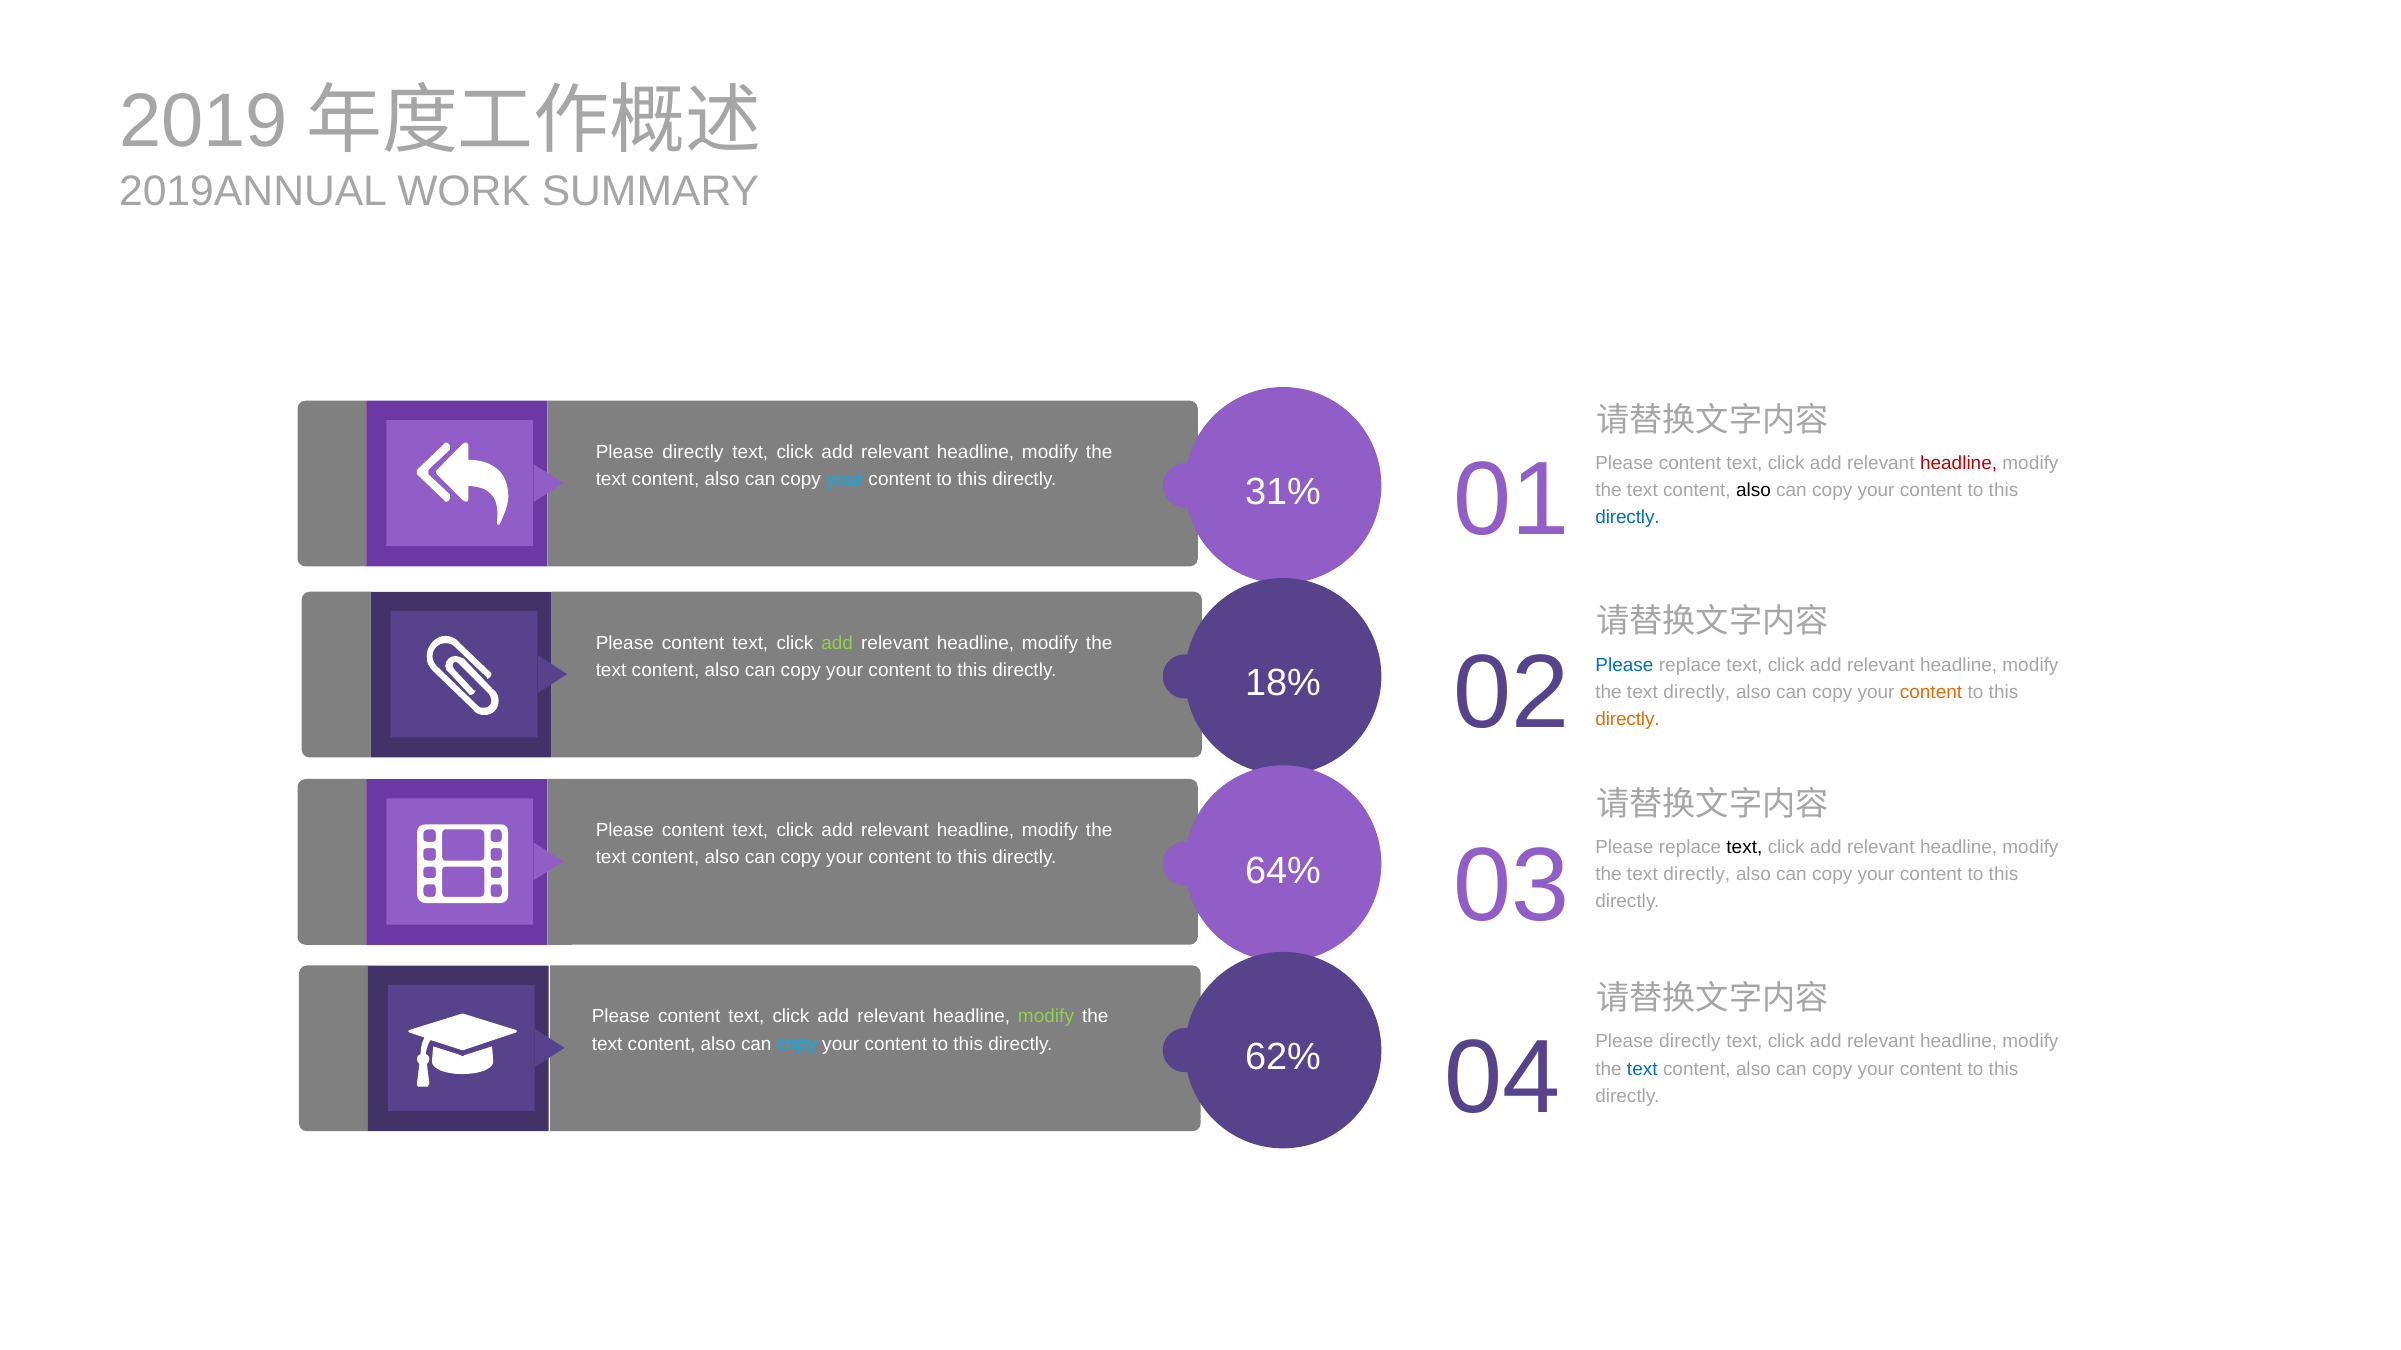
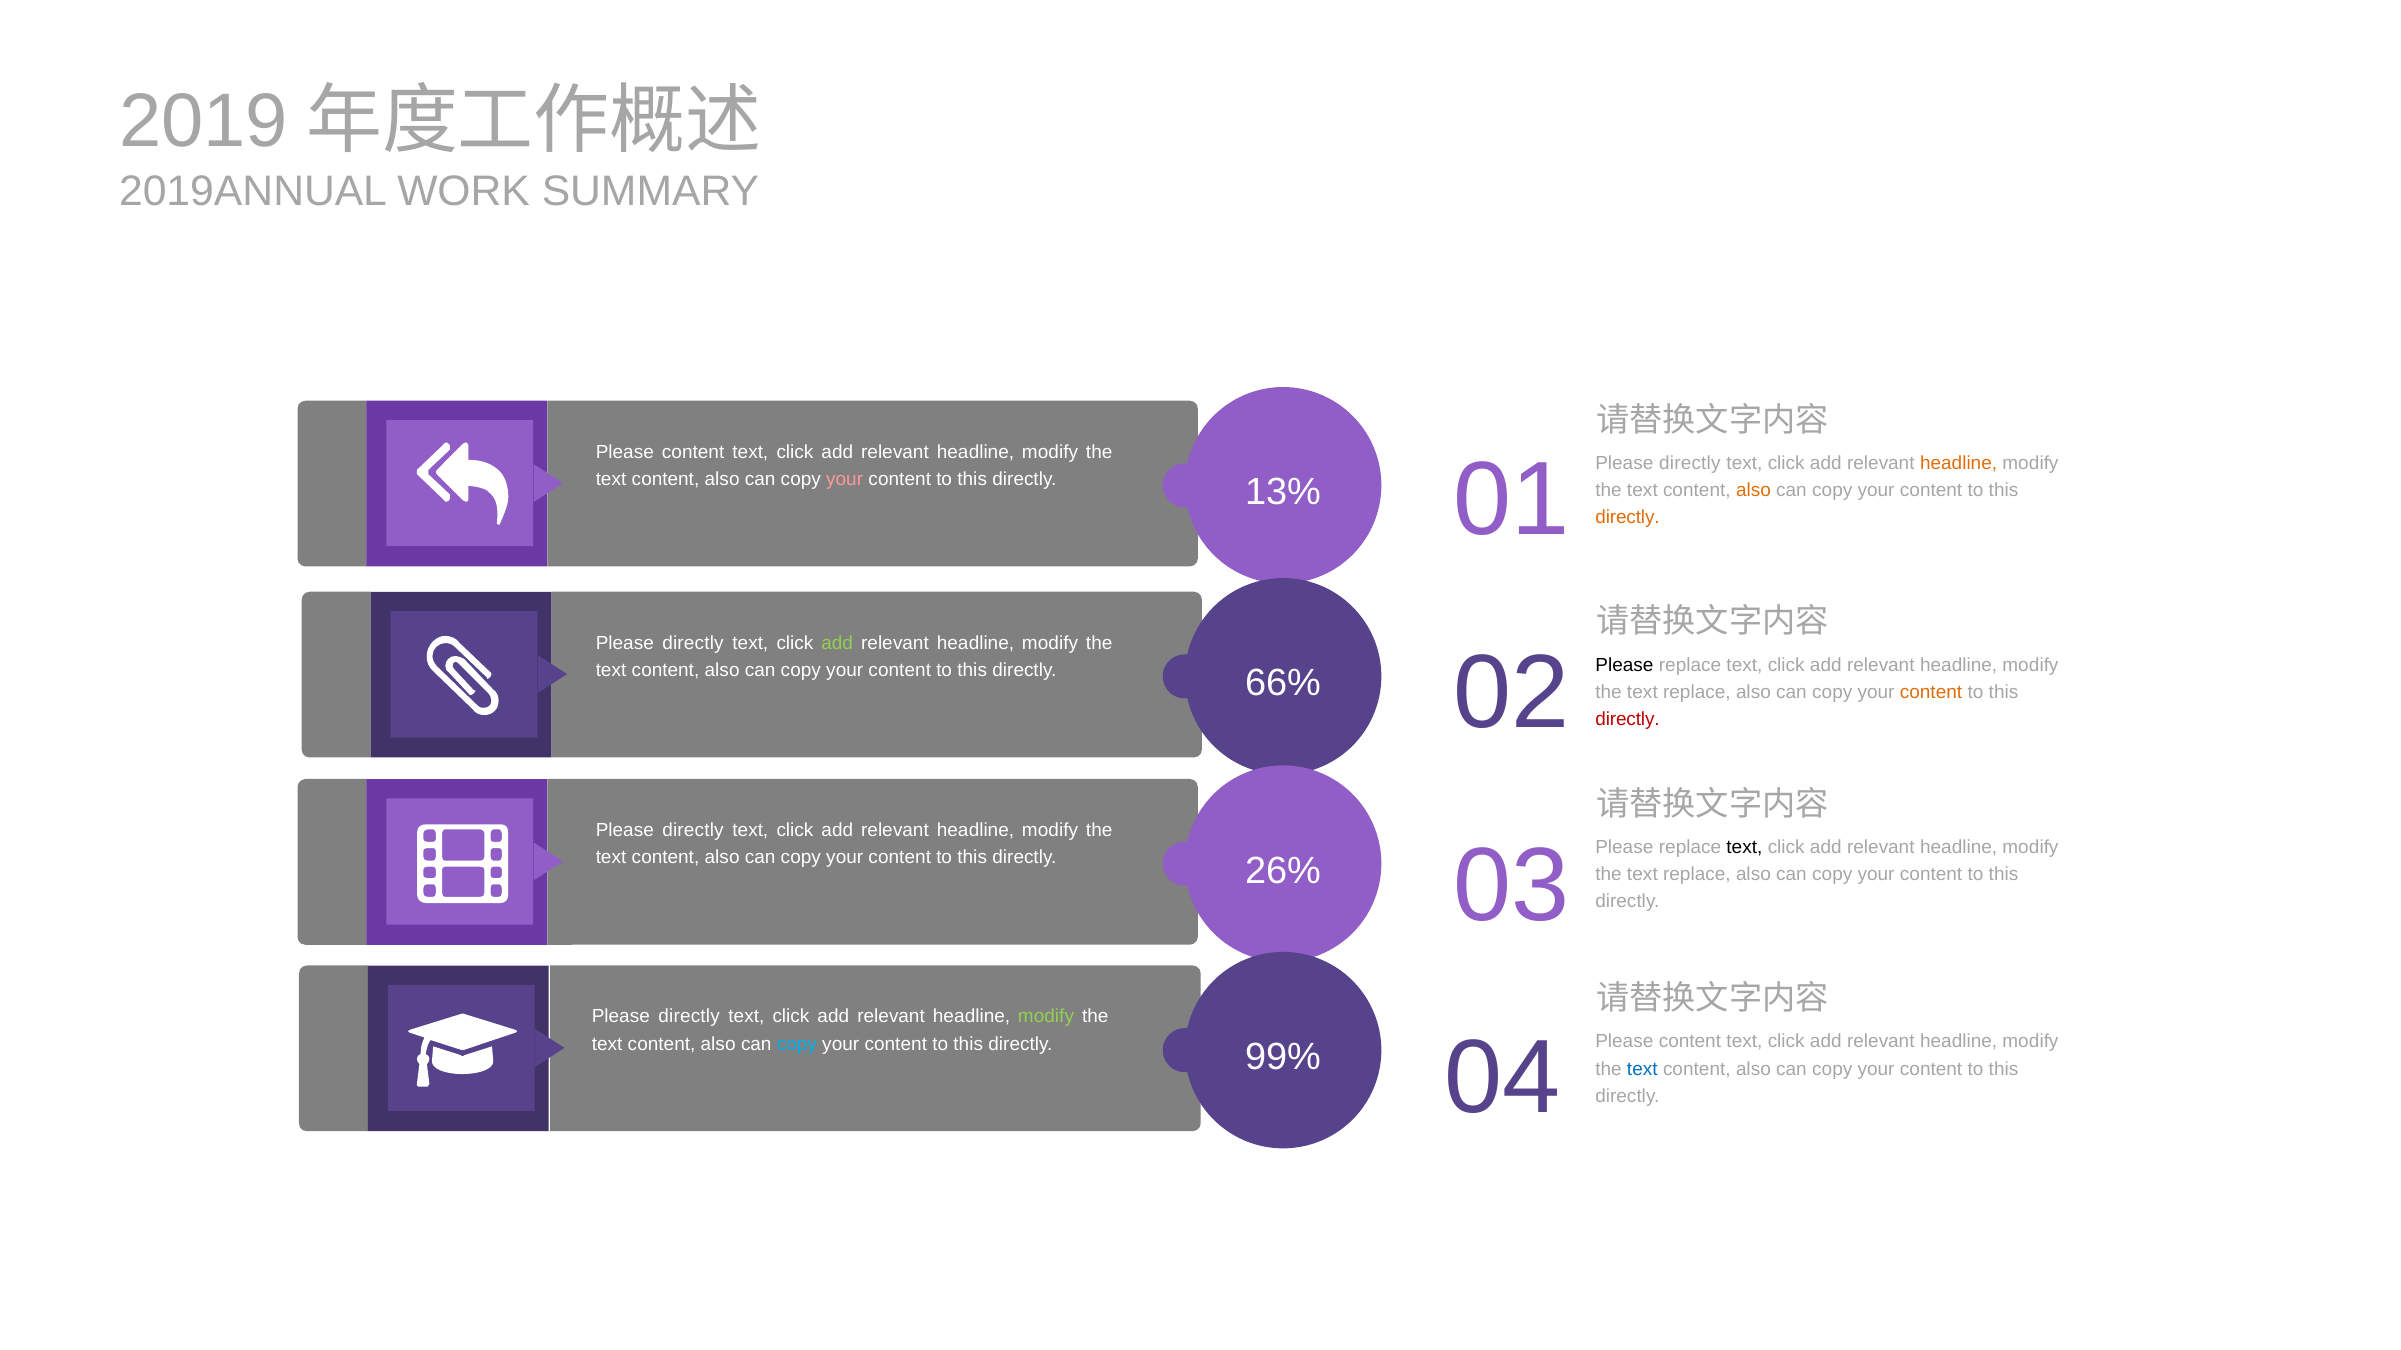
directly: directly -> content (693, 452)
content: content -> directly (1690, 463)
headline colour: red -> orange (1959, 463)
your colour: light blue -> pink (845, 479)
31%: 31% -> 13% (1283, 493)
also colour: black -> orange (1753, 491)
directly colour: blue -> orange (1628, 518)
content: content -> directly (693, 643)
Please colour: blue -> black (1624, 665)
18%: 18% -> 66% (1283, 684)
directly: directly -> replace (1697, 692)
directly colour: orange -> red (1628, 719)
content: content -> directly (693, 830)
64%: 64% -> 26% (1283, 871)
directly: directly -> replace (1697, 875)
content: content -> directly (689, 1017)
directly: directly -> content (1690, 1042)
62%: 62% -> 99% (1283, 1058)
